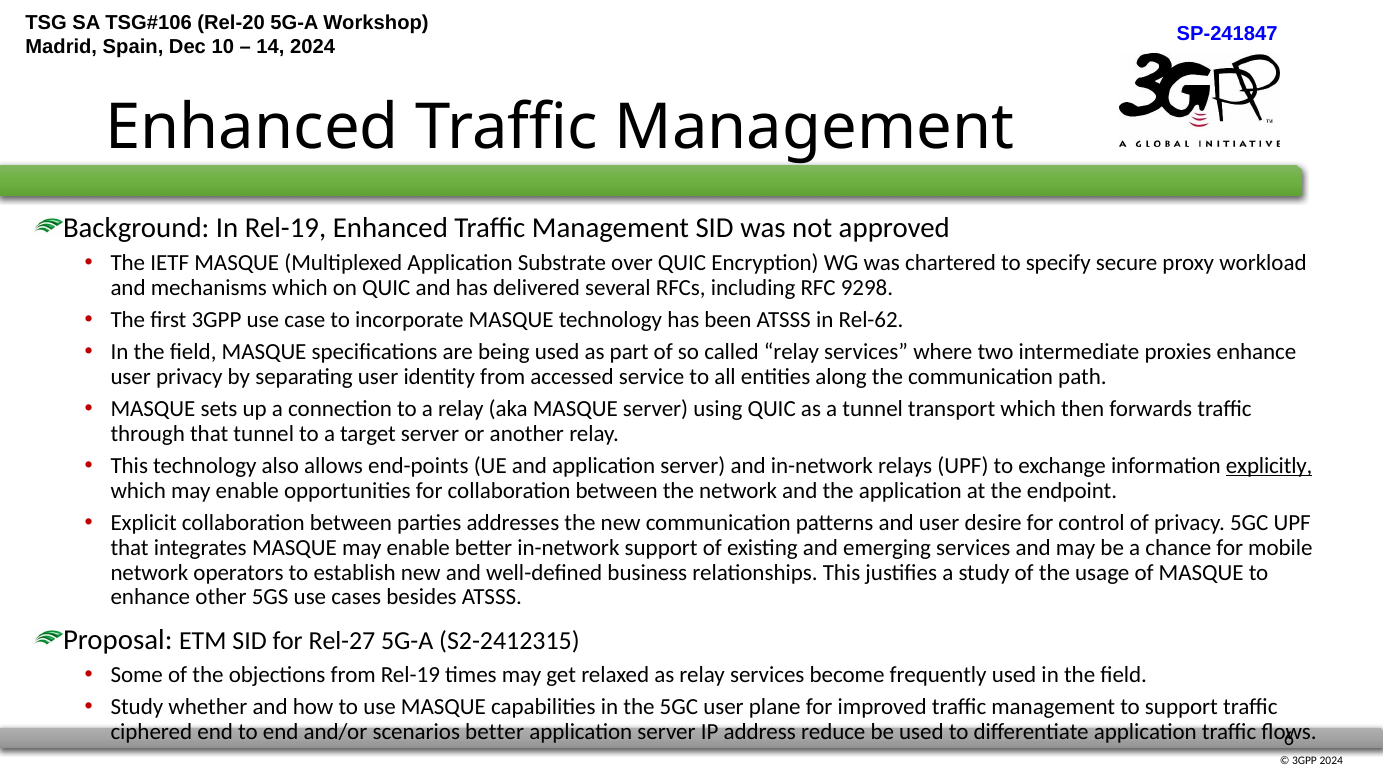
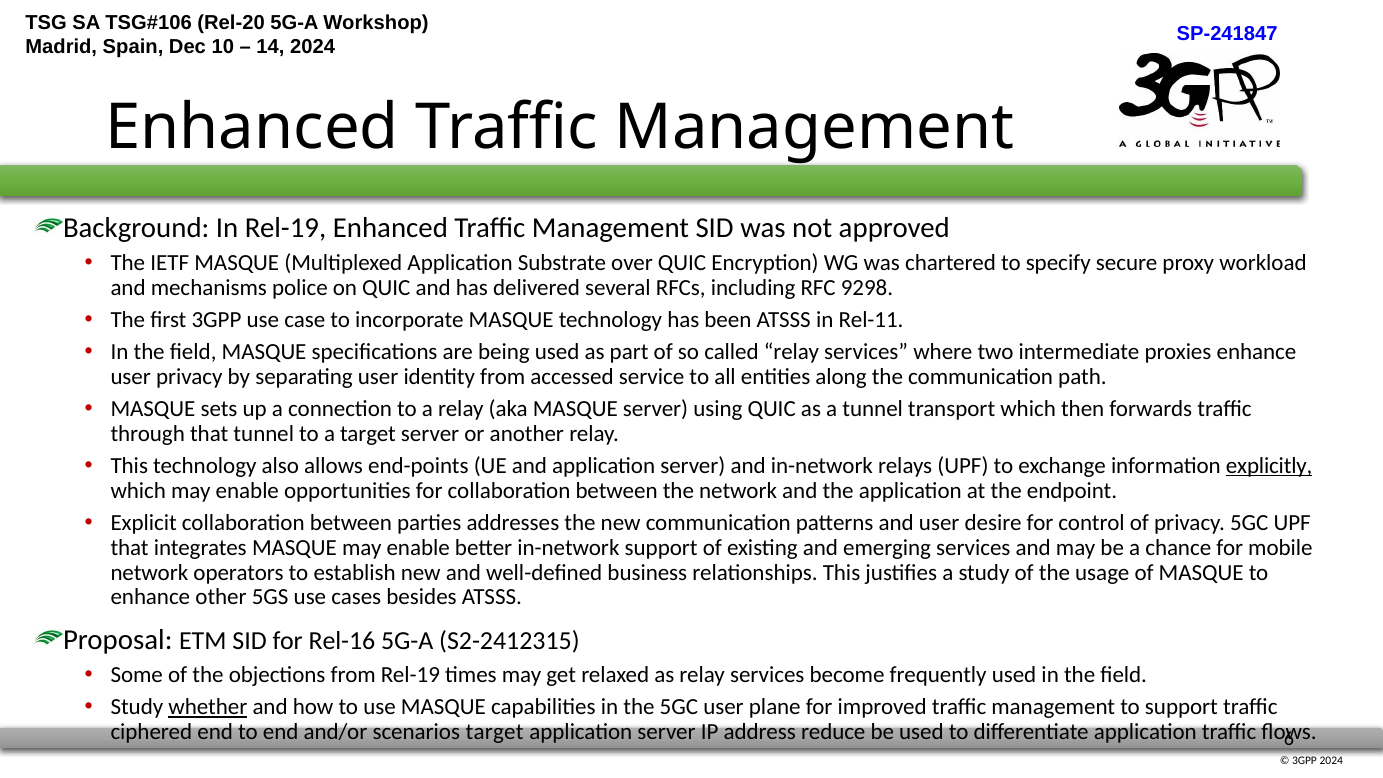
mechanisms which: which -> police (300, 288)
Rel-62: Rel-62 -> Rel-11 (871, 320)
Rel-27: Rel-27 -> Rel-16 (342, 641)
whether underline: none -> present (208, 707)
scenarios better: better -> target (495, 732)
